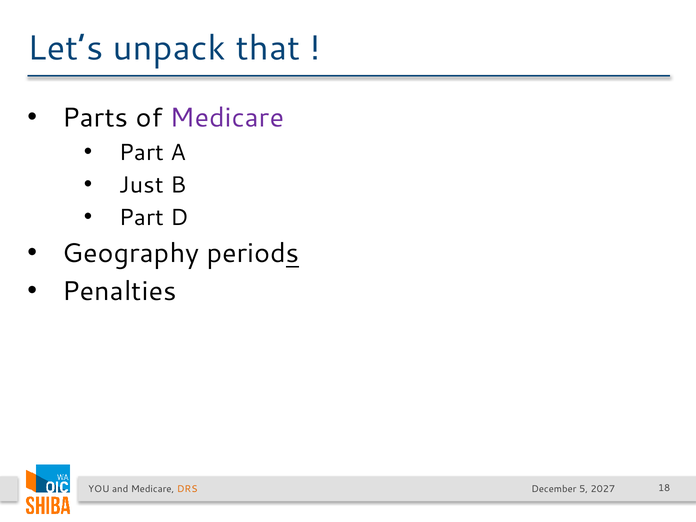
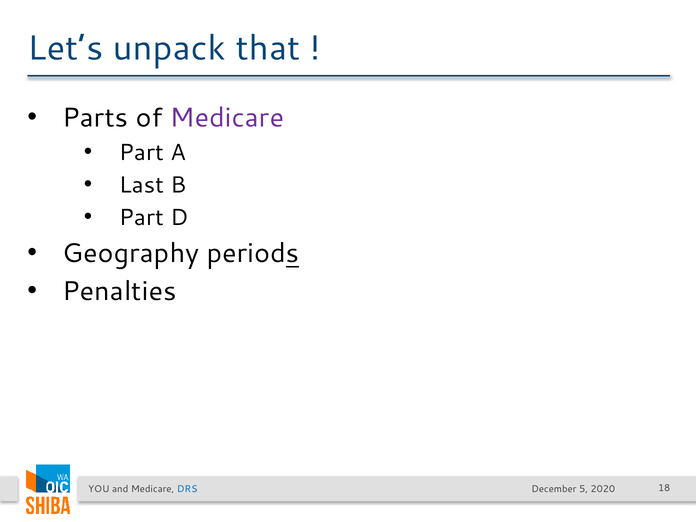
Just: Just -> Last (141, 185)
DRS colour: orange -> blue (187, 489)
2027: 2027 -> 2020 (603, 489)
